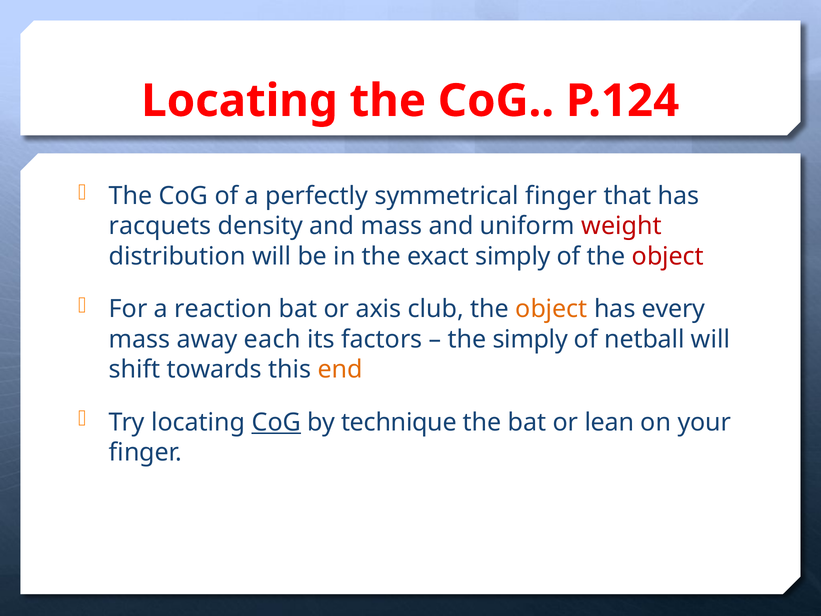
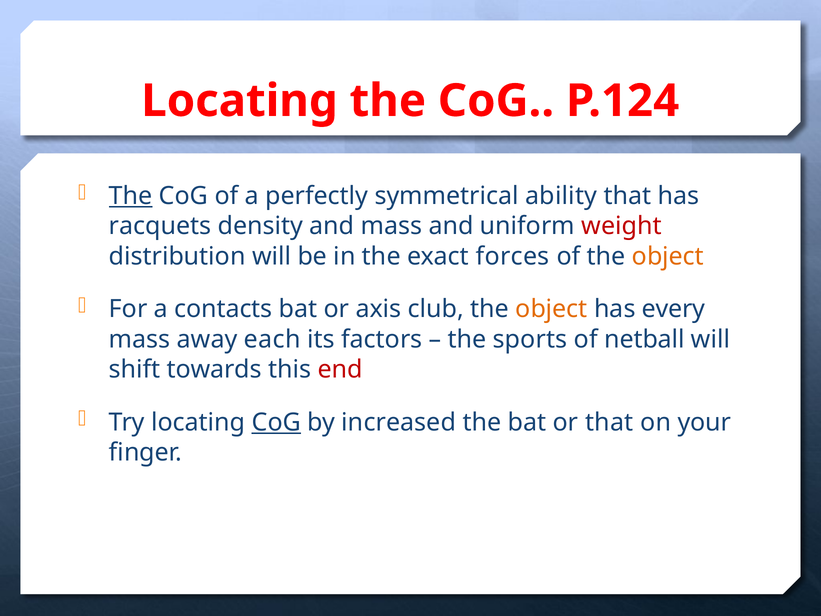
The underline: none -> present (131, 196)
symmetrical finger: finger -> ability (561, 196)
exact simply: simply -> forces (513, 256)
object colour: red -> orange (668, 256)
reaction: reaction -> contacts (223, 309)
the simply: simply -> sports (530, 339)
end colour: orange -> red (340, 369)
technique: technique -> increased (399, 422)
or lean: lean -> that (609, 422)
